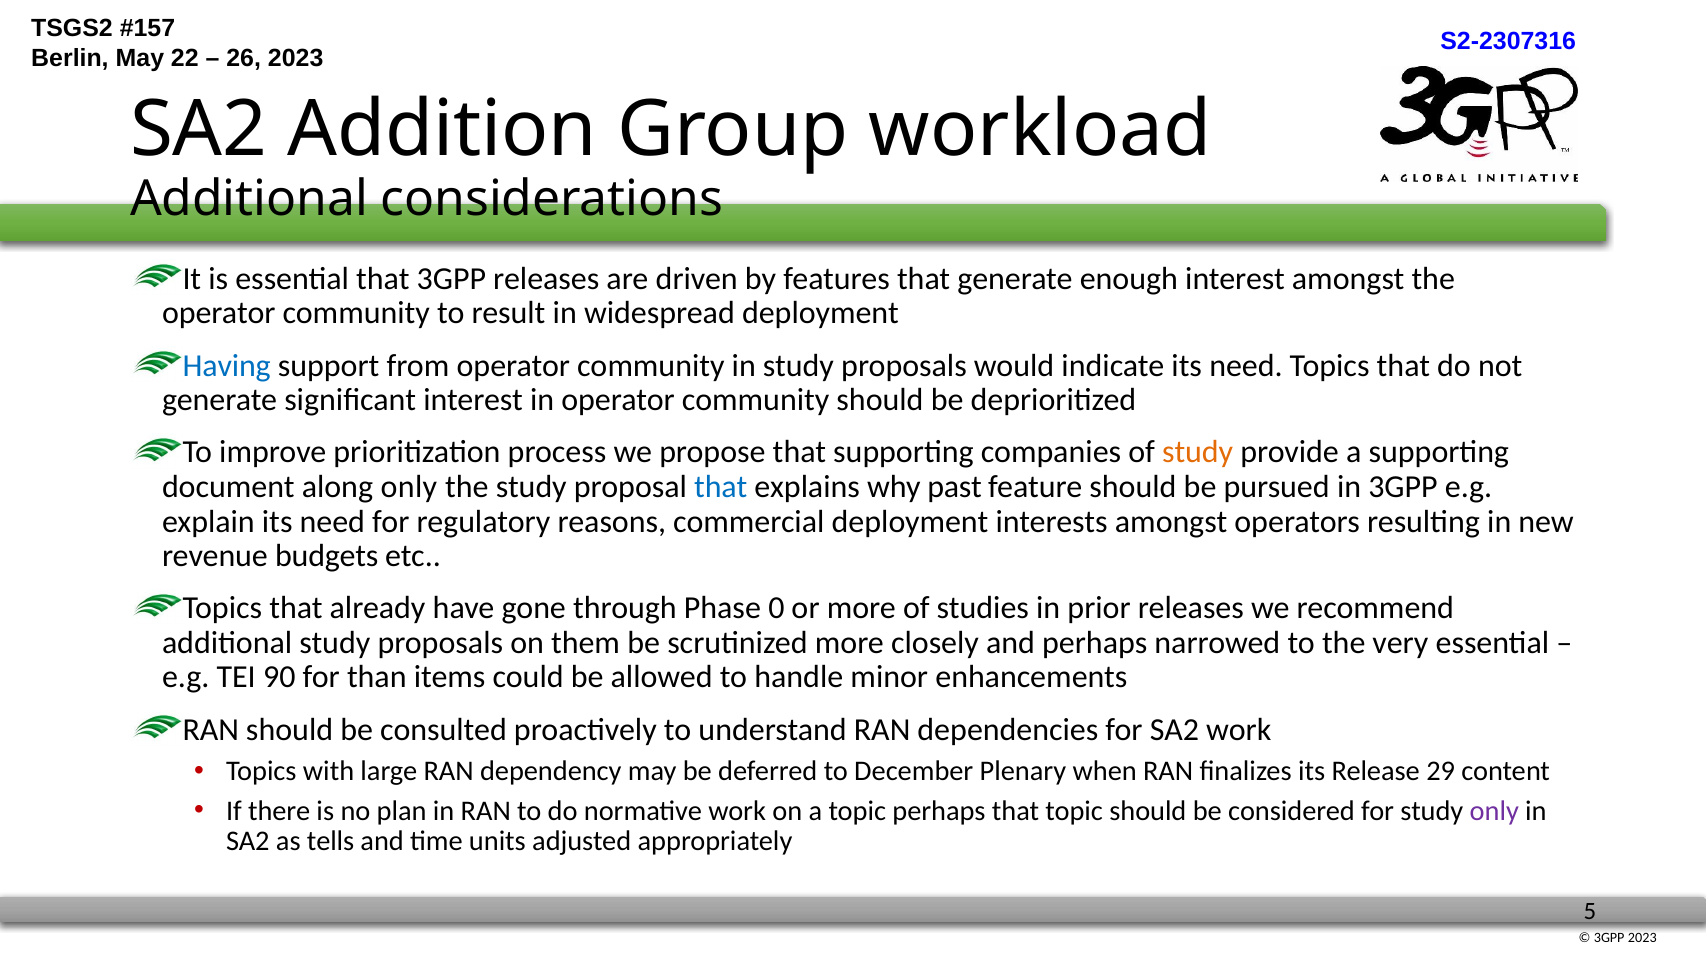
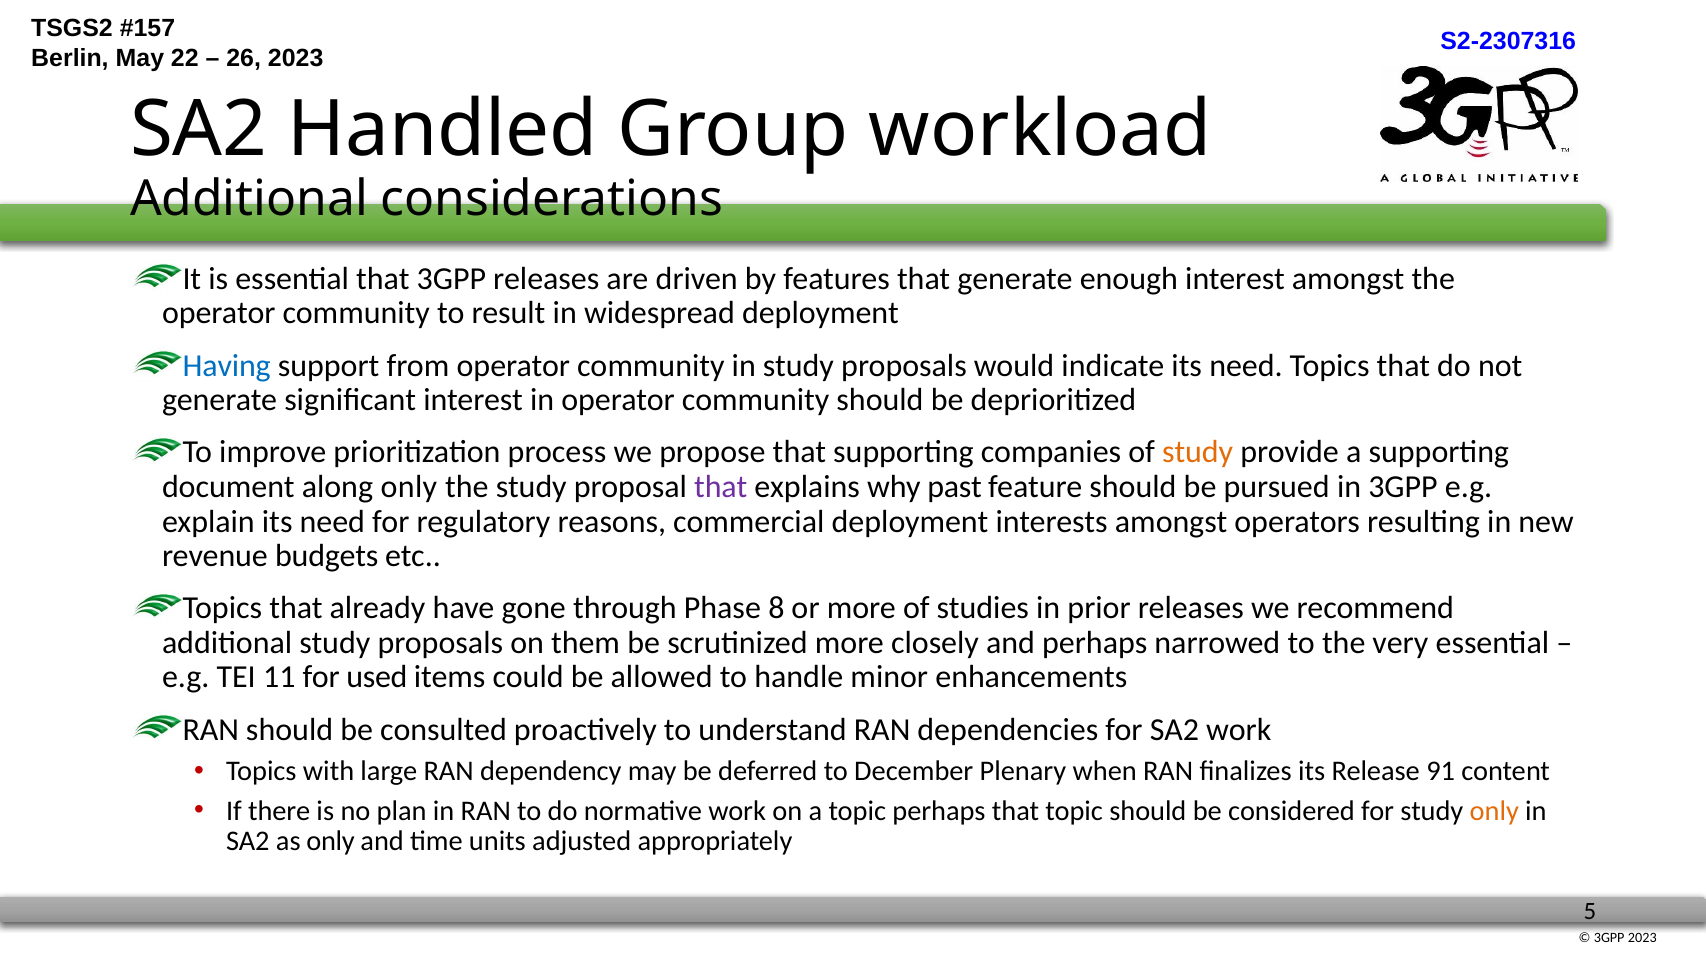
Addition: Addition -> Handled (443, 130)
that colour: blue -> purple (721, 487)
0: 0 -> 8 (776, 609)
90: 90 -> 11 (279, 678)
than: than -> used (377, 678)
29: 29 -> 91 (1441, 772)
only colour: purple -> orange (1494, 811)
as tells: tells -> only (331, 842)
